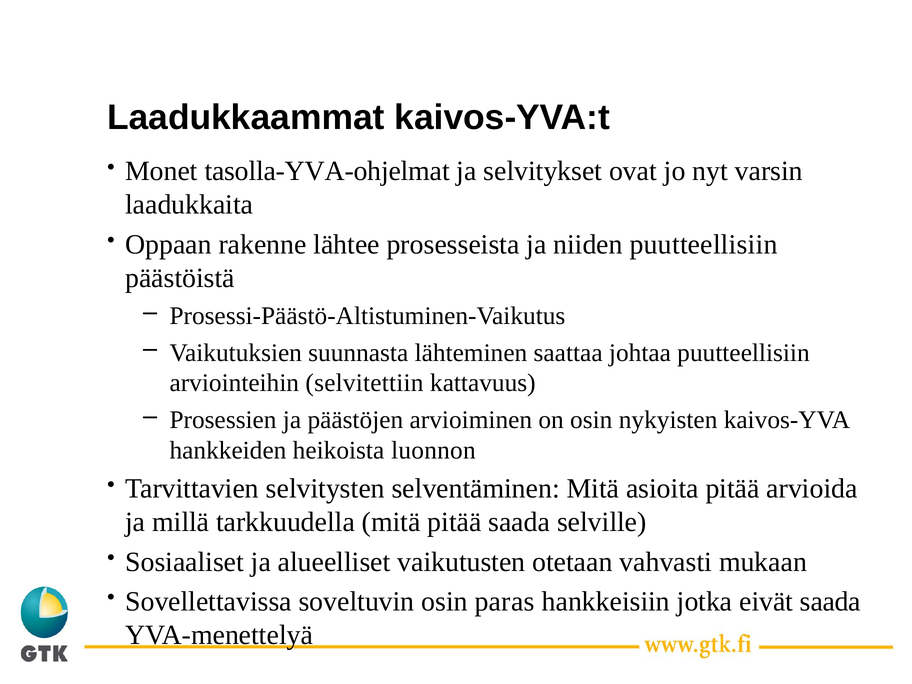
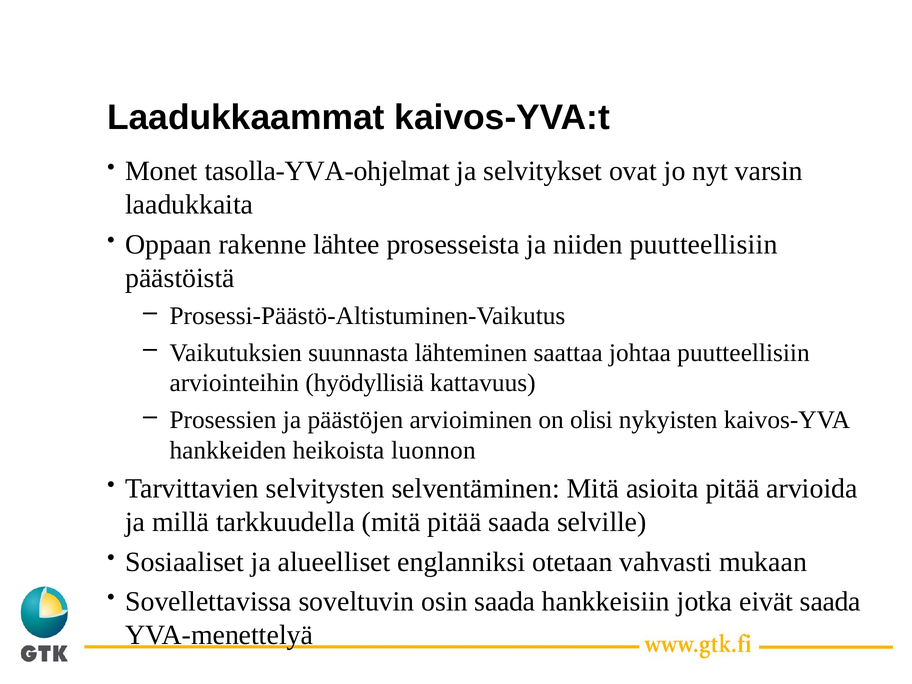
selvitettiin: selvitettiin -> hyödyllisiä (365, 383)
on osin: osin -> olisi (591, 420)
vaikutusten: vaikutusten -> englanniksi (461, 562)
osin paras: paras -> saada (505, 602)
